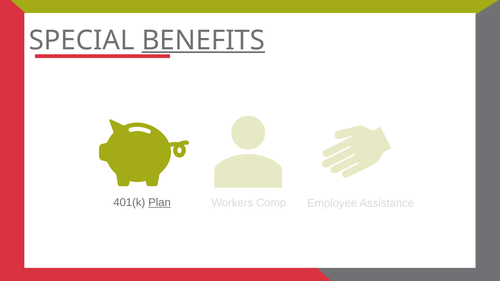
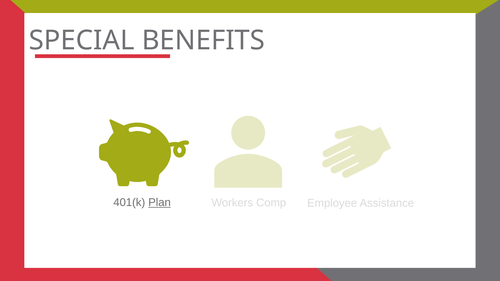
BENEFITS underline: present -> none (203, 40)
